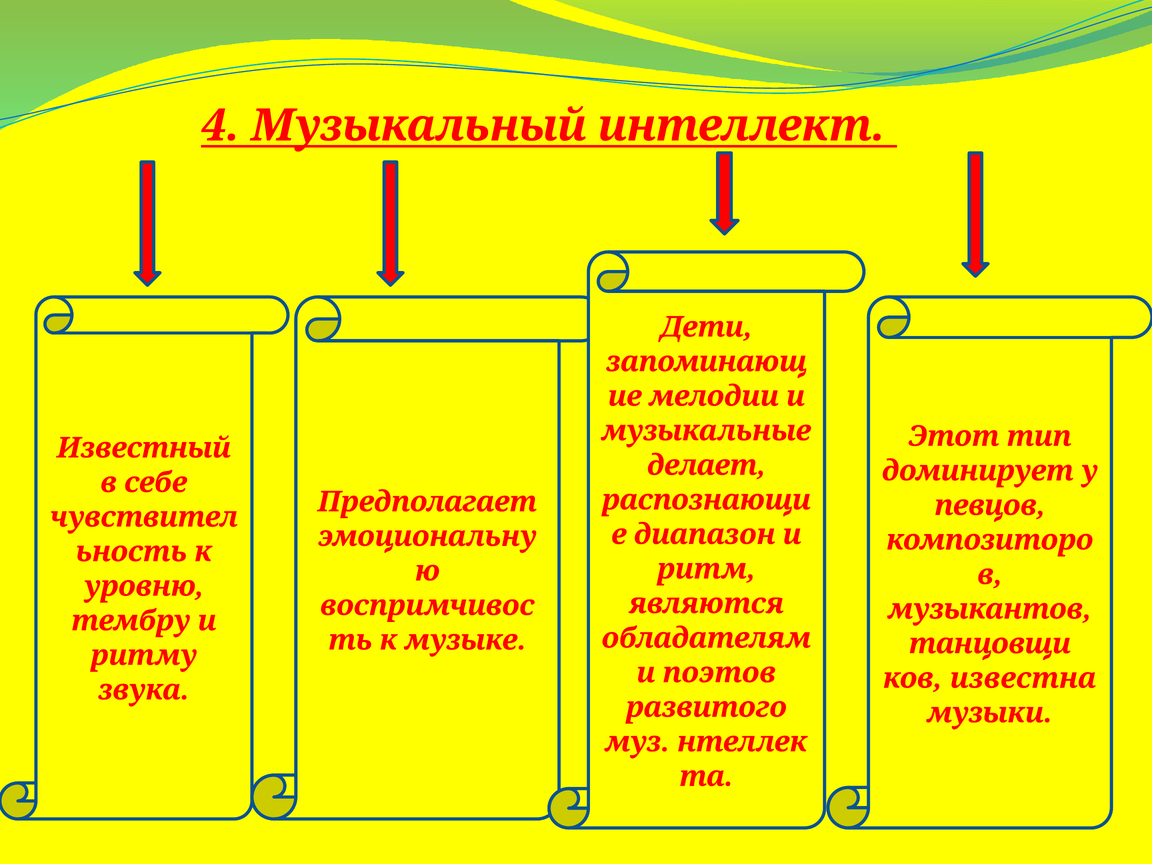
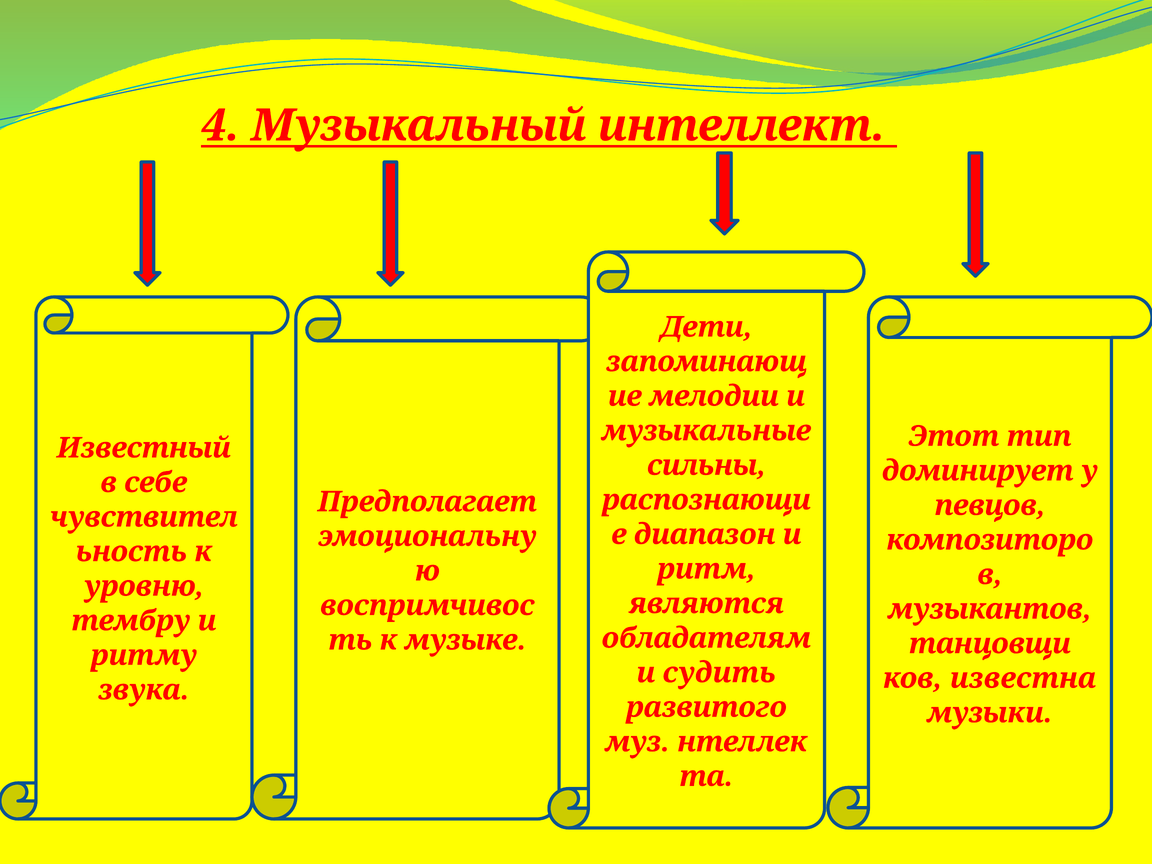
делает: делает -> сильны (707, 465)
поэтов: поэтов -> судить (719, 673)
